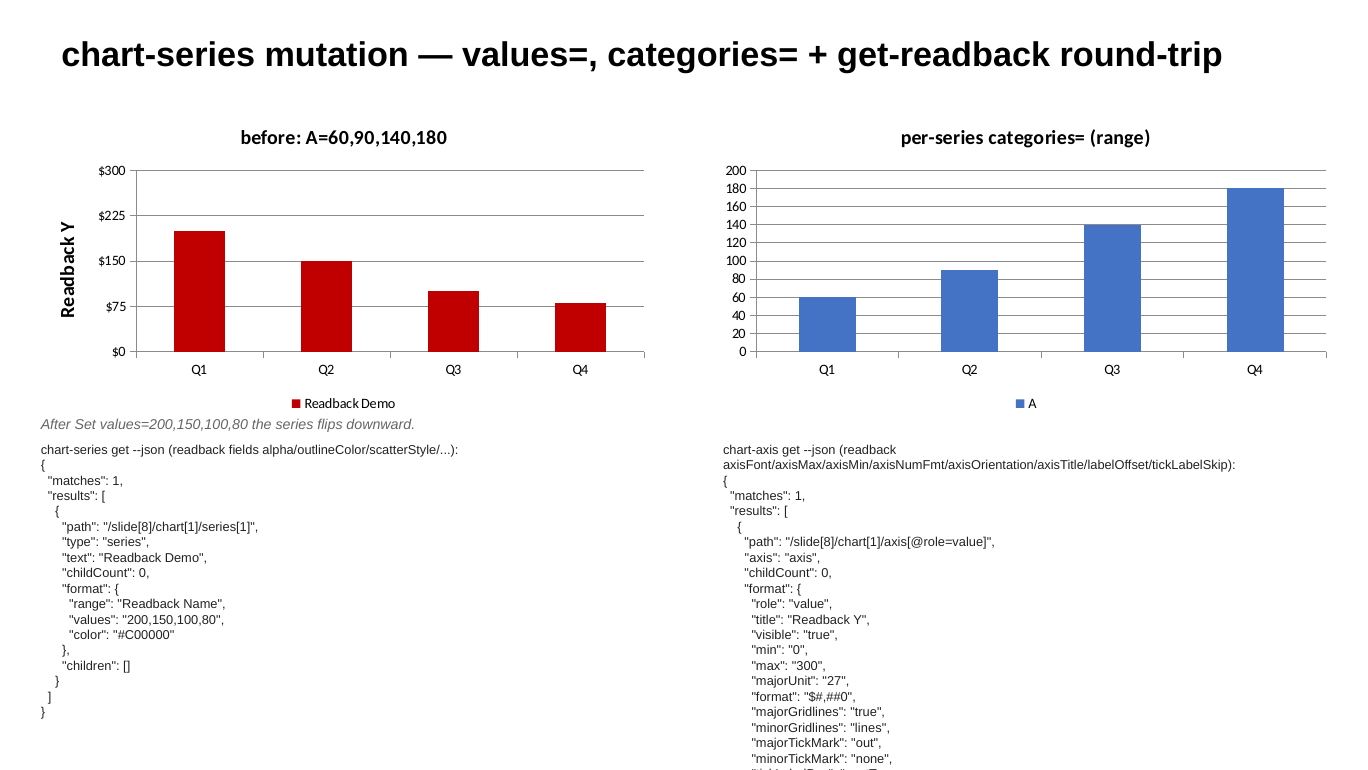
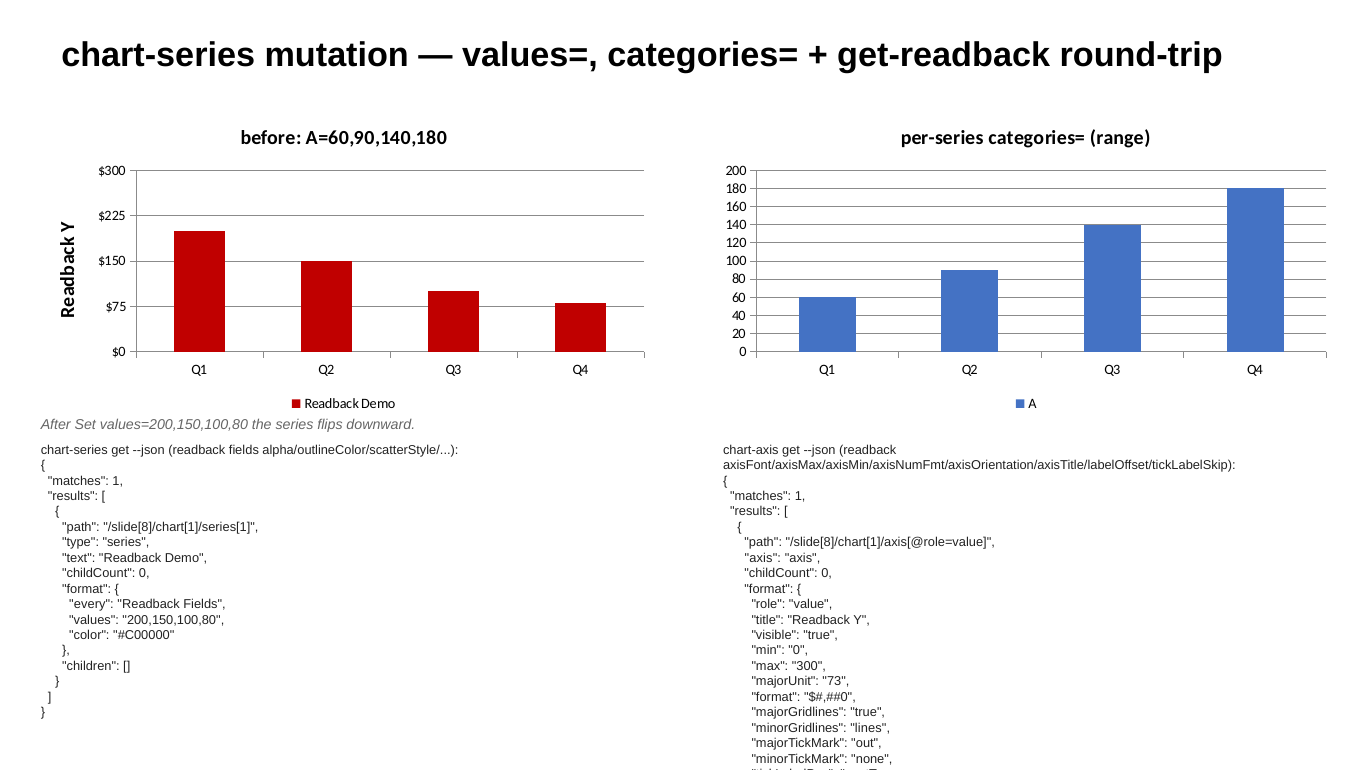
range: range -> every (92, 604)
Name: Name -> Fields (205, 604)
27: 27 -> 73 (836, 681)
